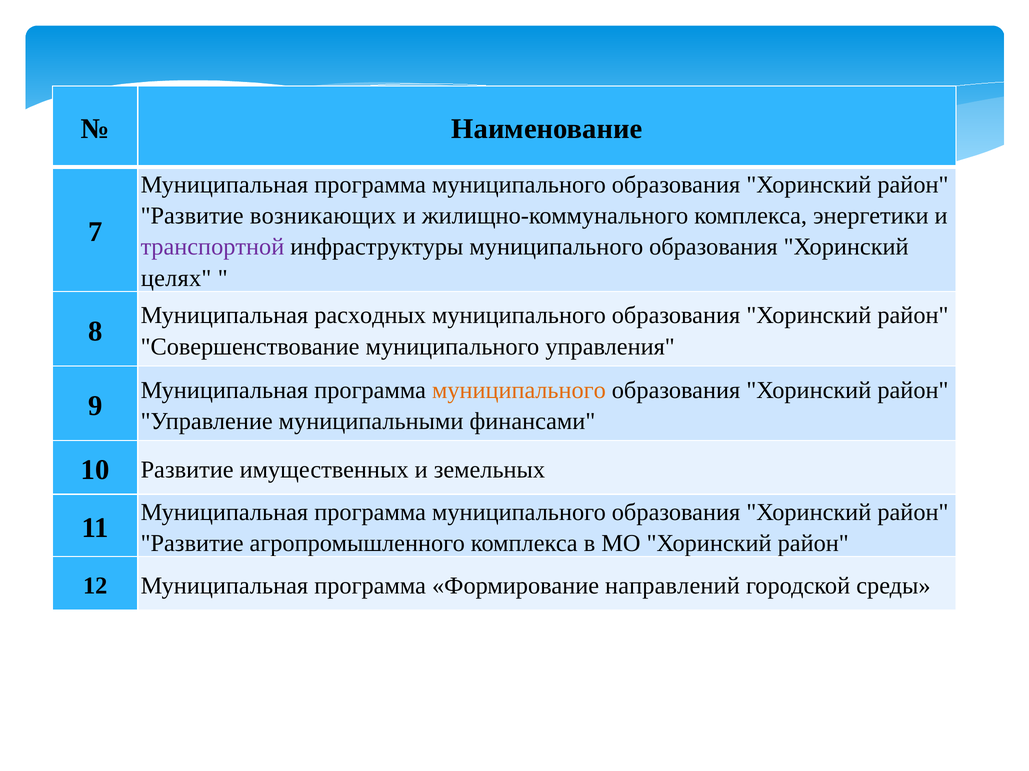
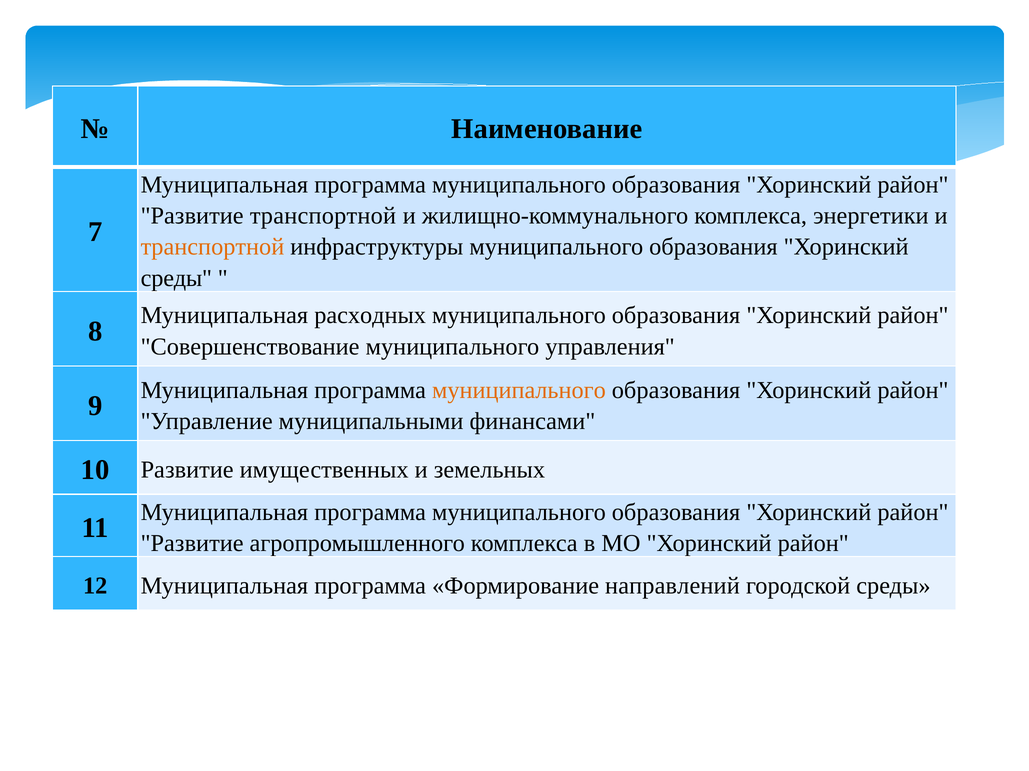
Развитие возникающих: возникающих -> транспортной (323, 216)
транспортной colour: purple -> orange (213, 247)
целях: целях -> среды (176, 278)
